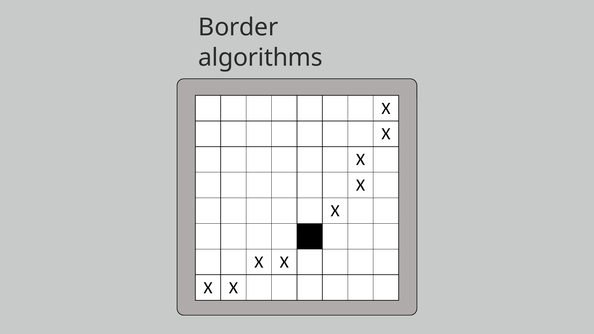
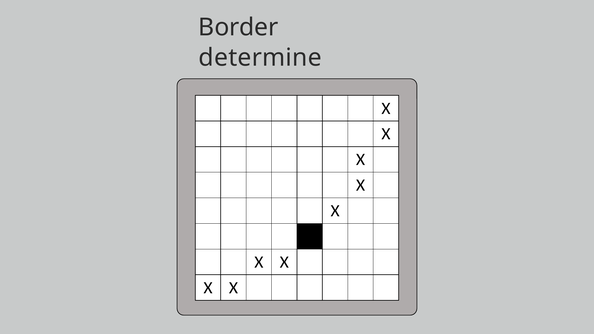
algorithms: algorithms -> determine (260, 58)
